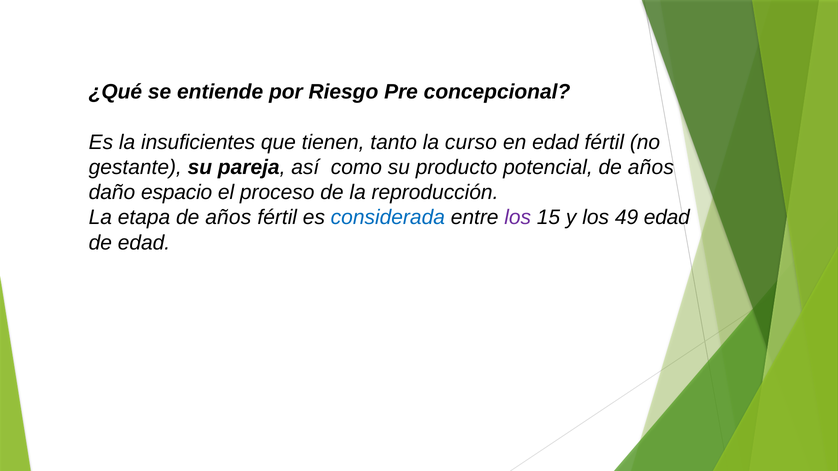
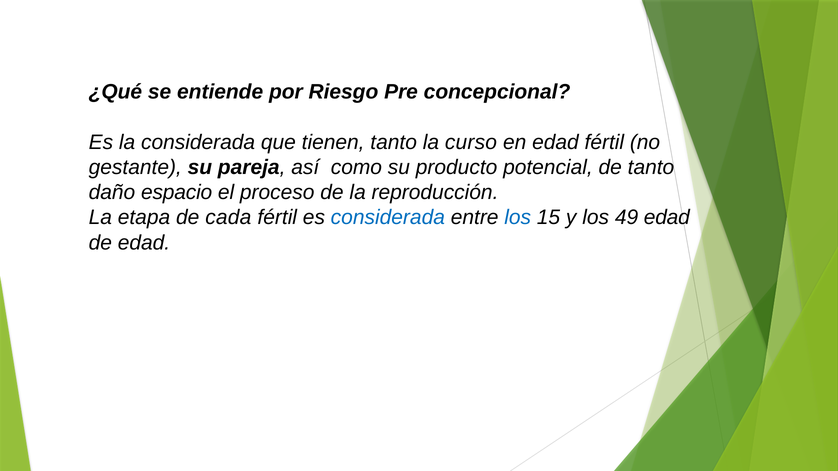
la insuficientes: insuficientes -> considerada (198, 142)
potencial de años: años -> tanto (651, 167)
etapa de años: años -> cada (228, 218)
los colour: purple -> blue (518, 218)
